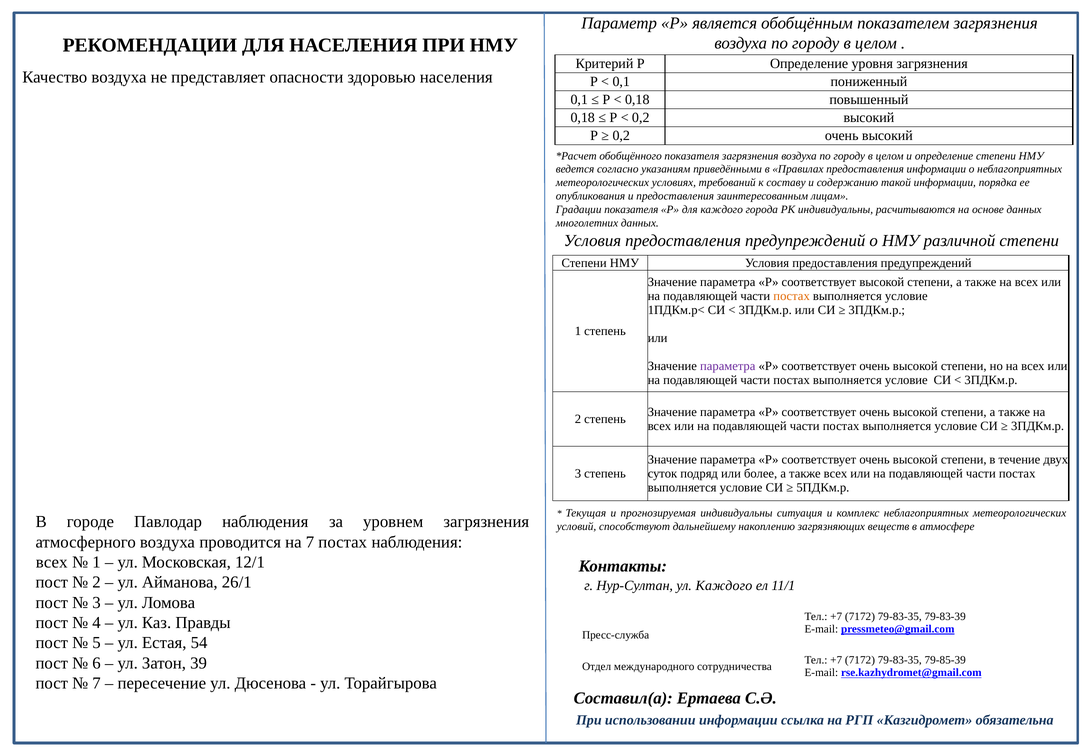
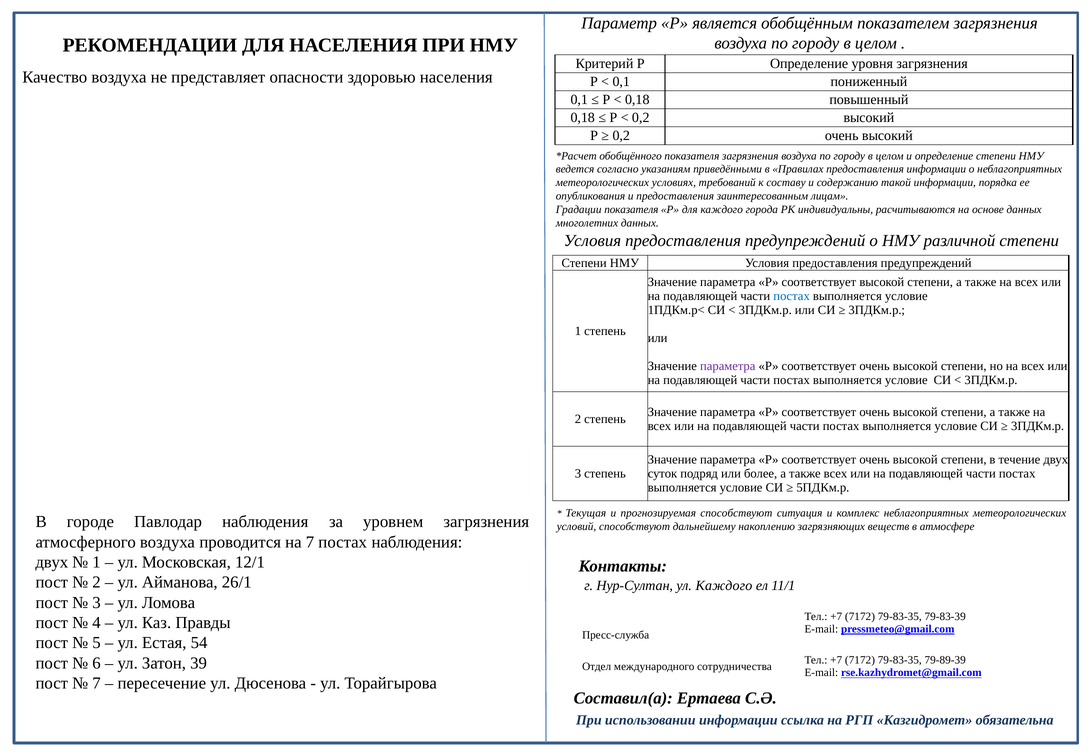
постах colour: orange -> blue (792, 296)
прогнозируемая индивидуальны: индивидуальны -> способствуют (736, 513)
всех: всех -> двух (52, 562)
79-85-39: 79-85-39 -> 79-89-39 (945, 660)
